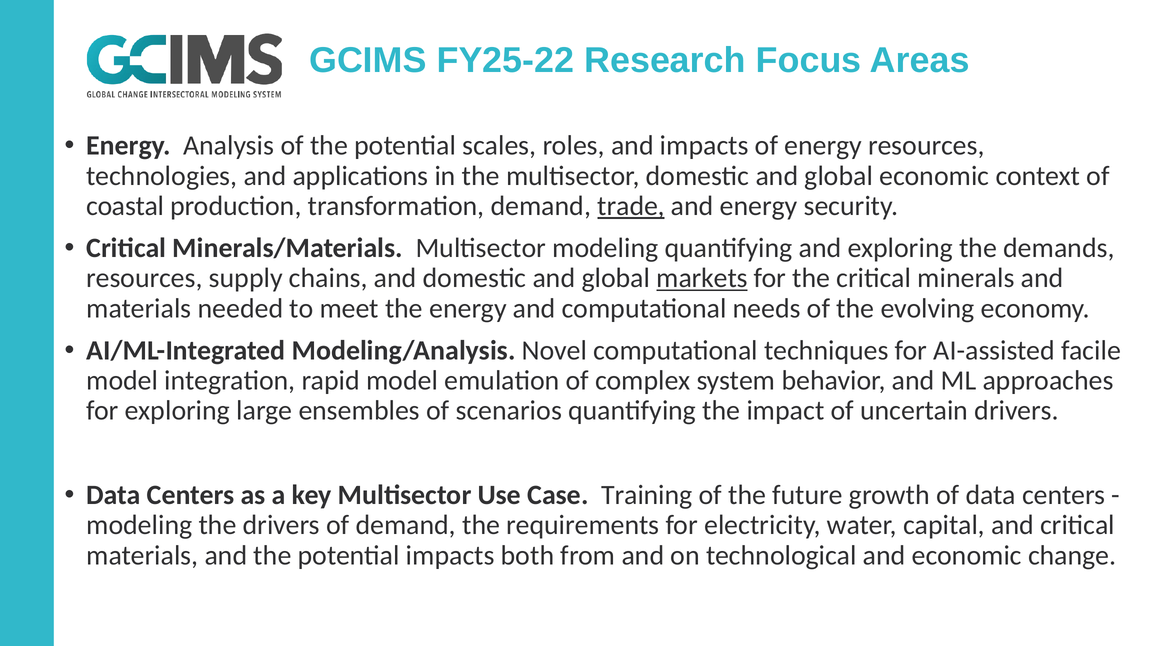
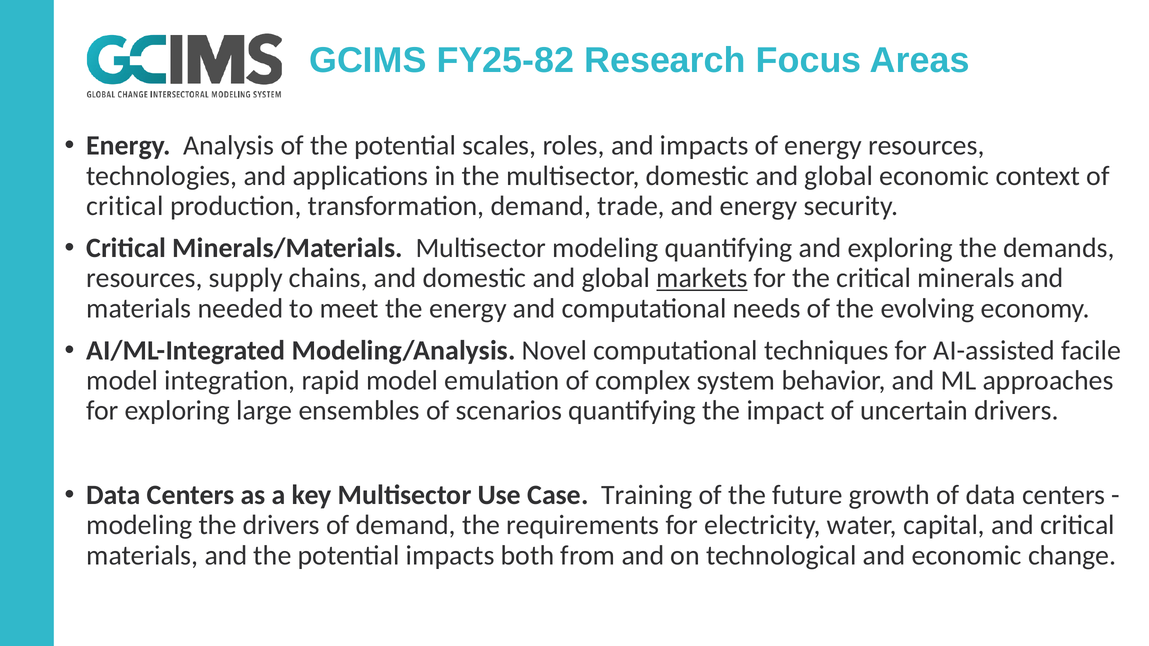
FY25-22: FY25-22 -> FY25-82 (505, 60)
coastal: coastal -> critical (125, 206)
trade underline: present -> none (631, 206)
